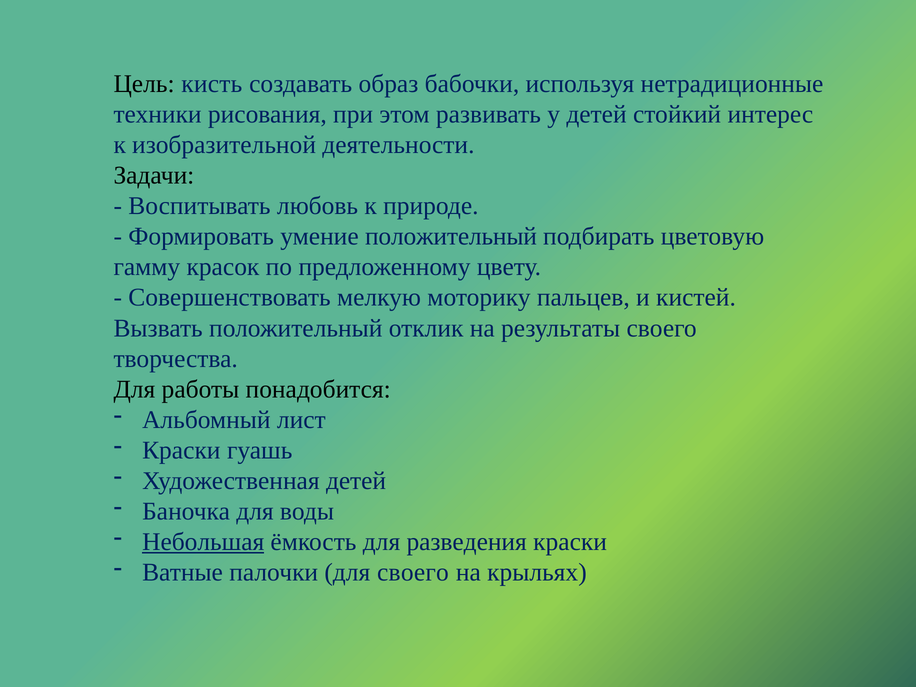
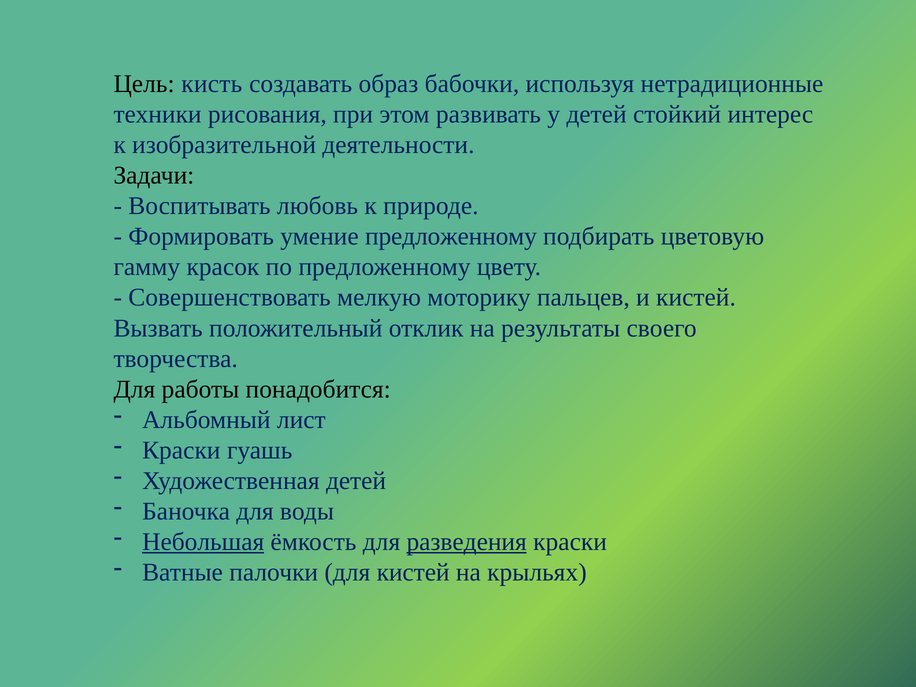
умение положительный: положительный -> предложенному (451, 236)
разведения underline: none -> present (467, 542)
для своего: своего -> кистей (413, 572)
